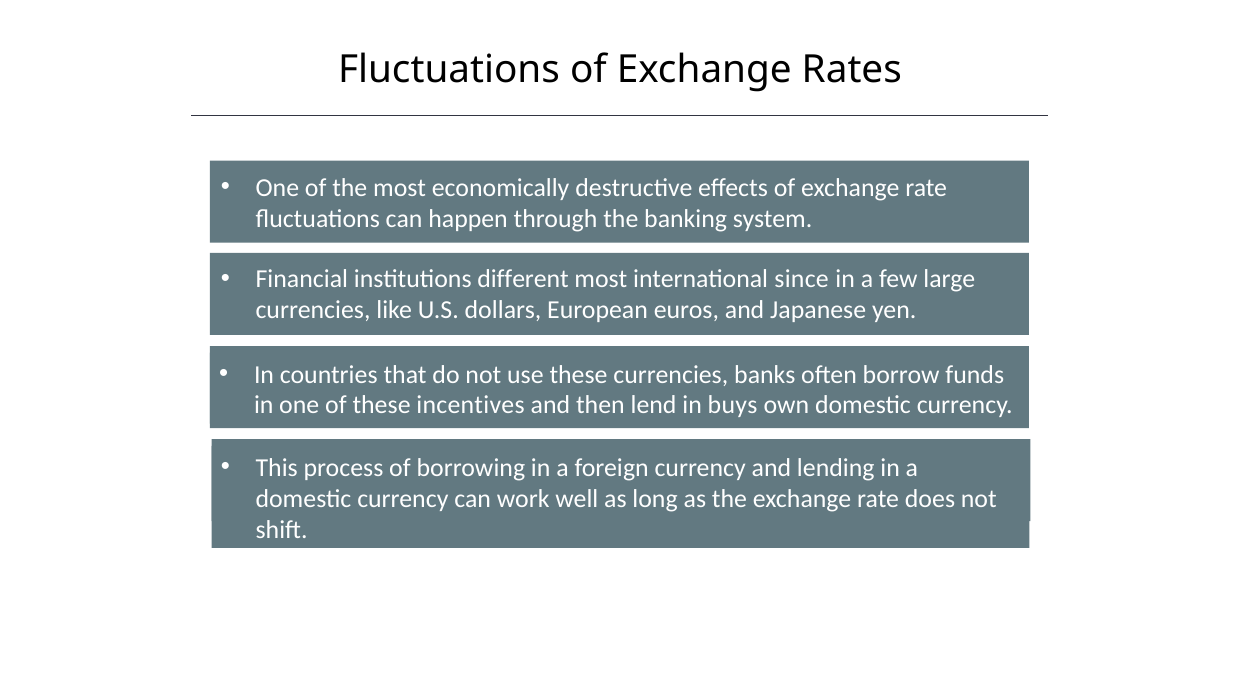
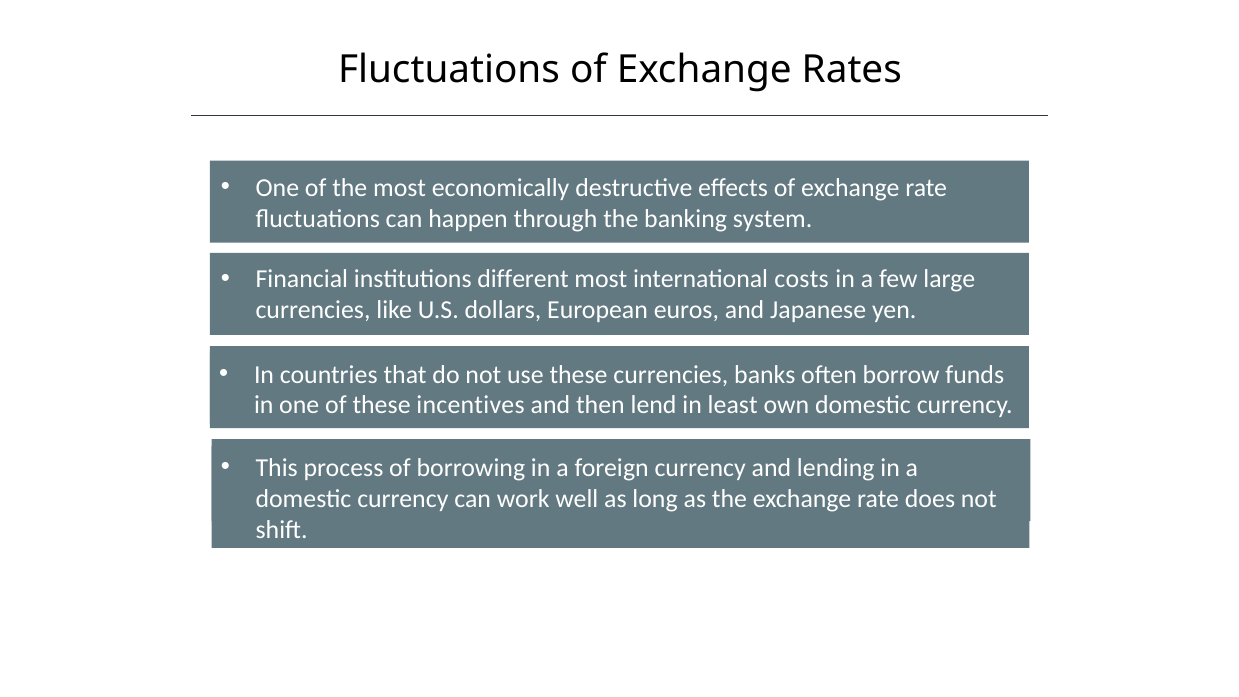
since: since -> costs (802, 279)
buys: buys -> least (733, 405)
